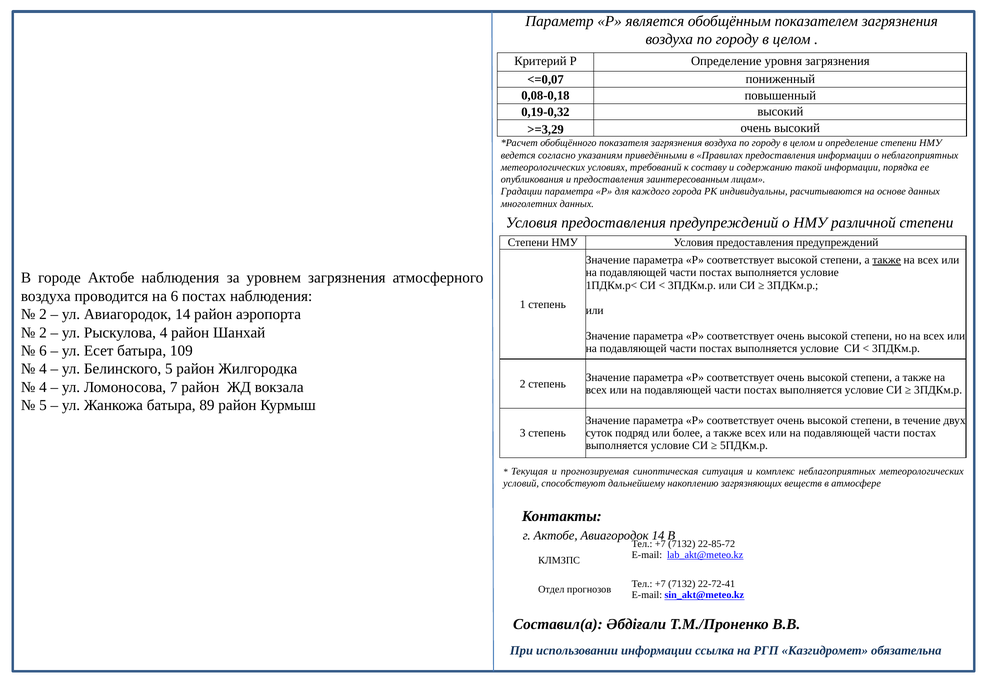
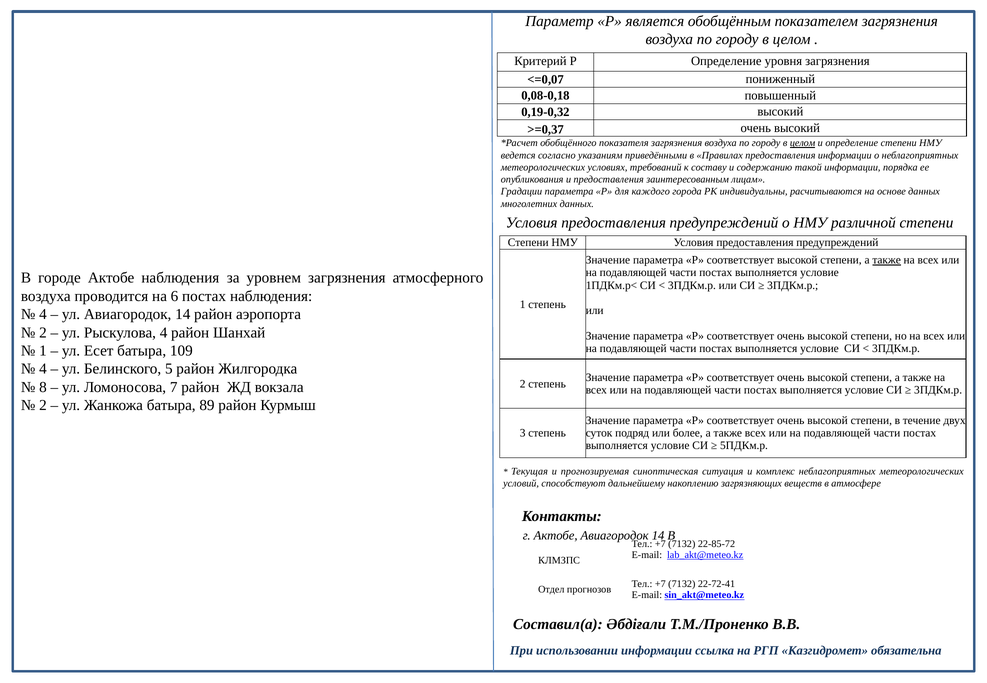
>=3,29: >=3,29 -> >=0,37 (546, 129)
целом underline: none -> present (803, 143)
2: 2 -> 4 (43, 314)
6: 6 -> 1 (43, 351)
4: 4 -> 8 (43, 387)
5: 5 -> 2 (43, 406)
